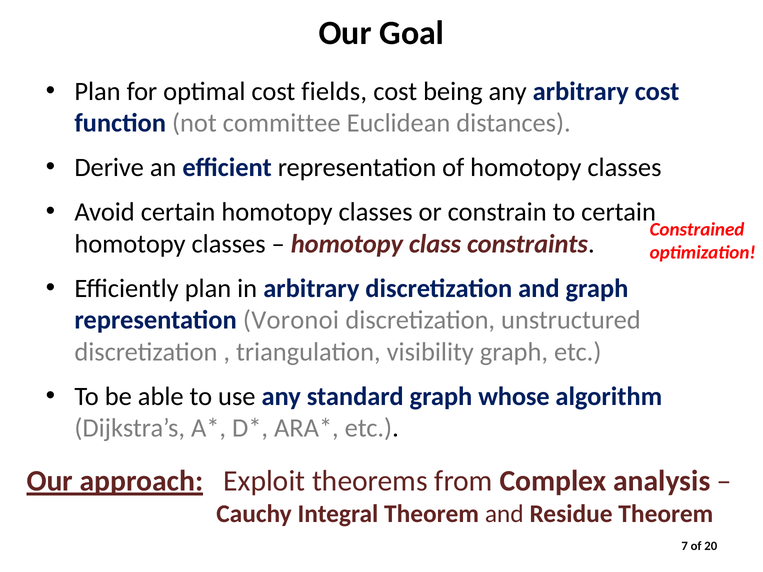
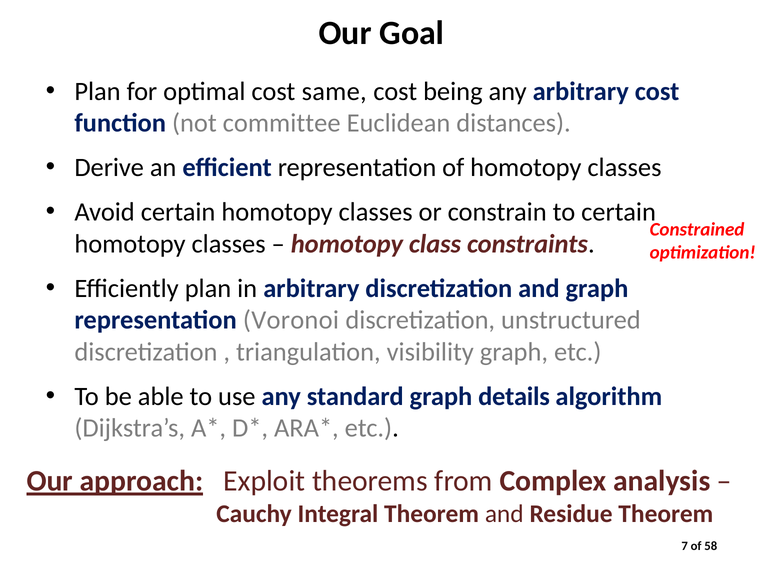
fields: fields -> same (334, 91)
whose: whose -> details (514, 397)
20: 20 -> 58 (711, 546)
